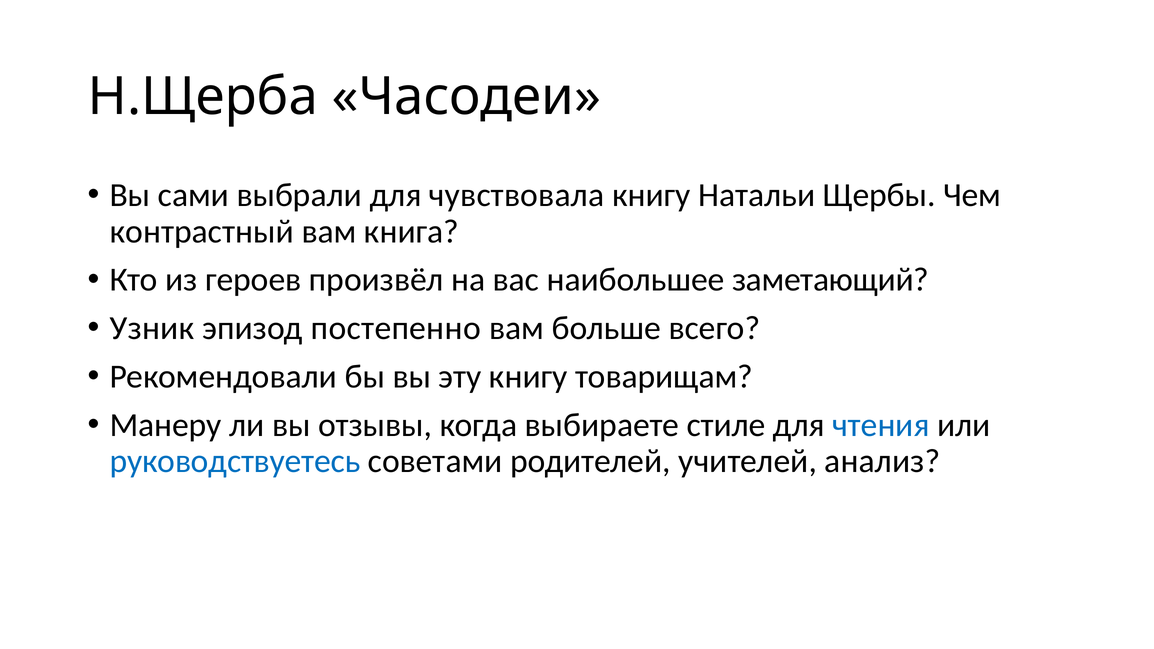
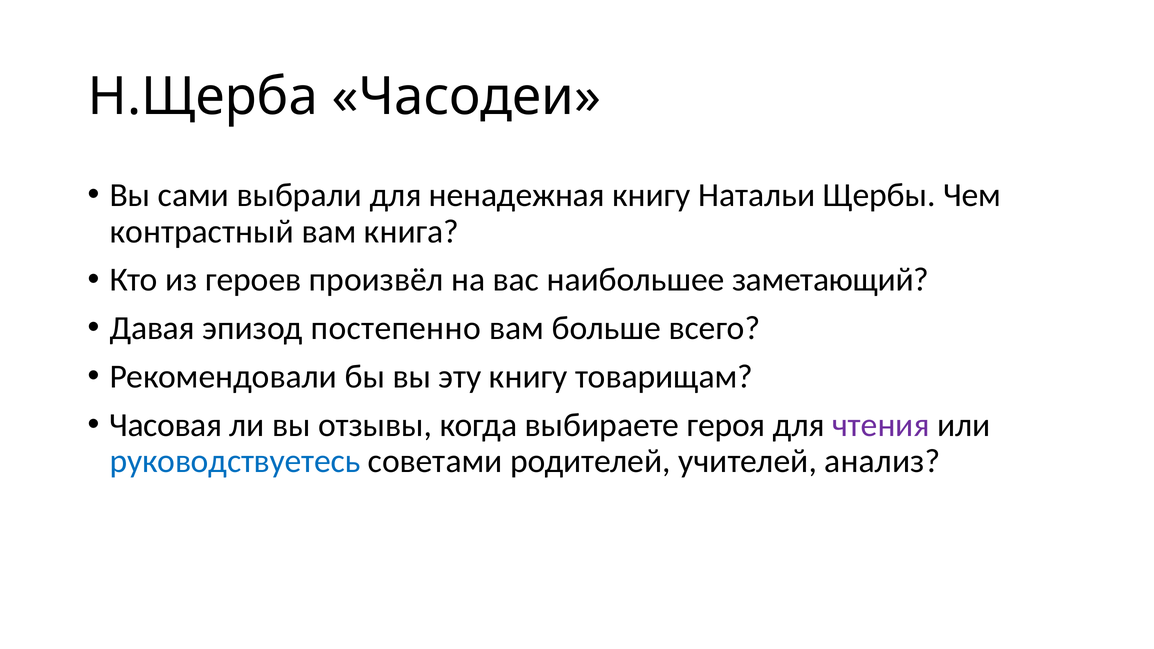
чувствовала: чувствовала -> ненадежная (517, 195)
Узник: Узник -> Давая (152, 328)
Манеру: Манеру -> Часовая (166, 425)
стиле: стиле -> героя (726, 425)
чтения colour: blue -> purple (881, 425)
